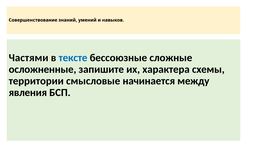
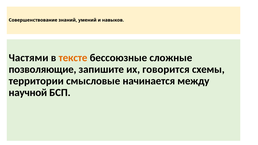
тексте colour: blue -> orange (73, 58)
осложненные: осложненные -> позволяющие (43, 69)
характера: характера -> говорится (166, 69)
явления: явления -> научной (28, 93)
